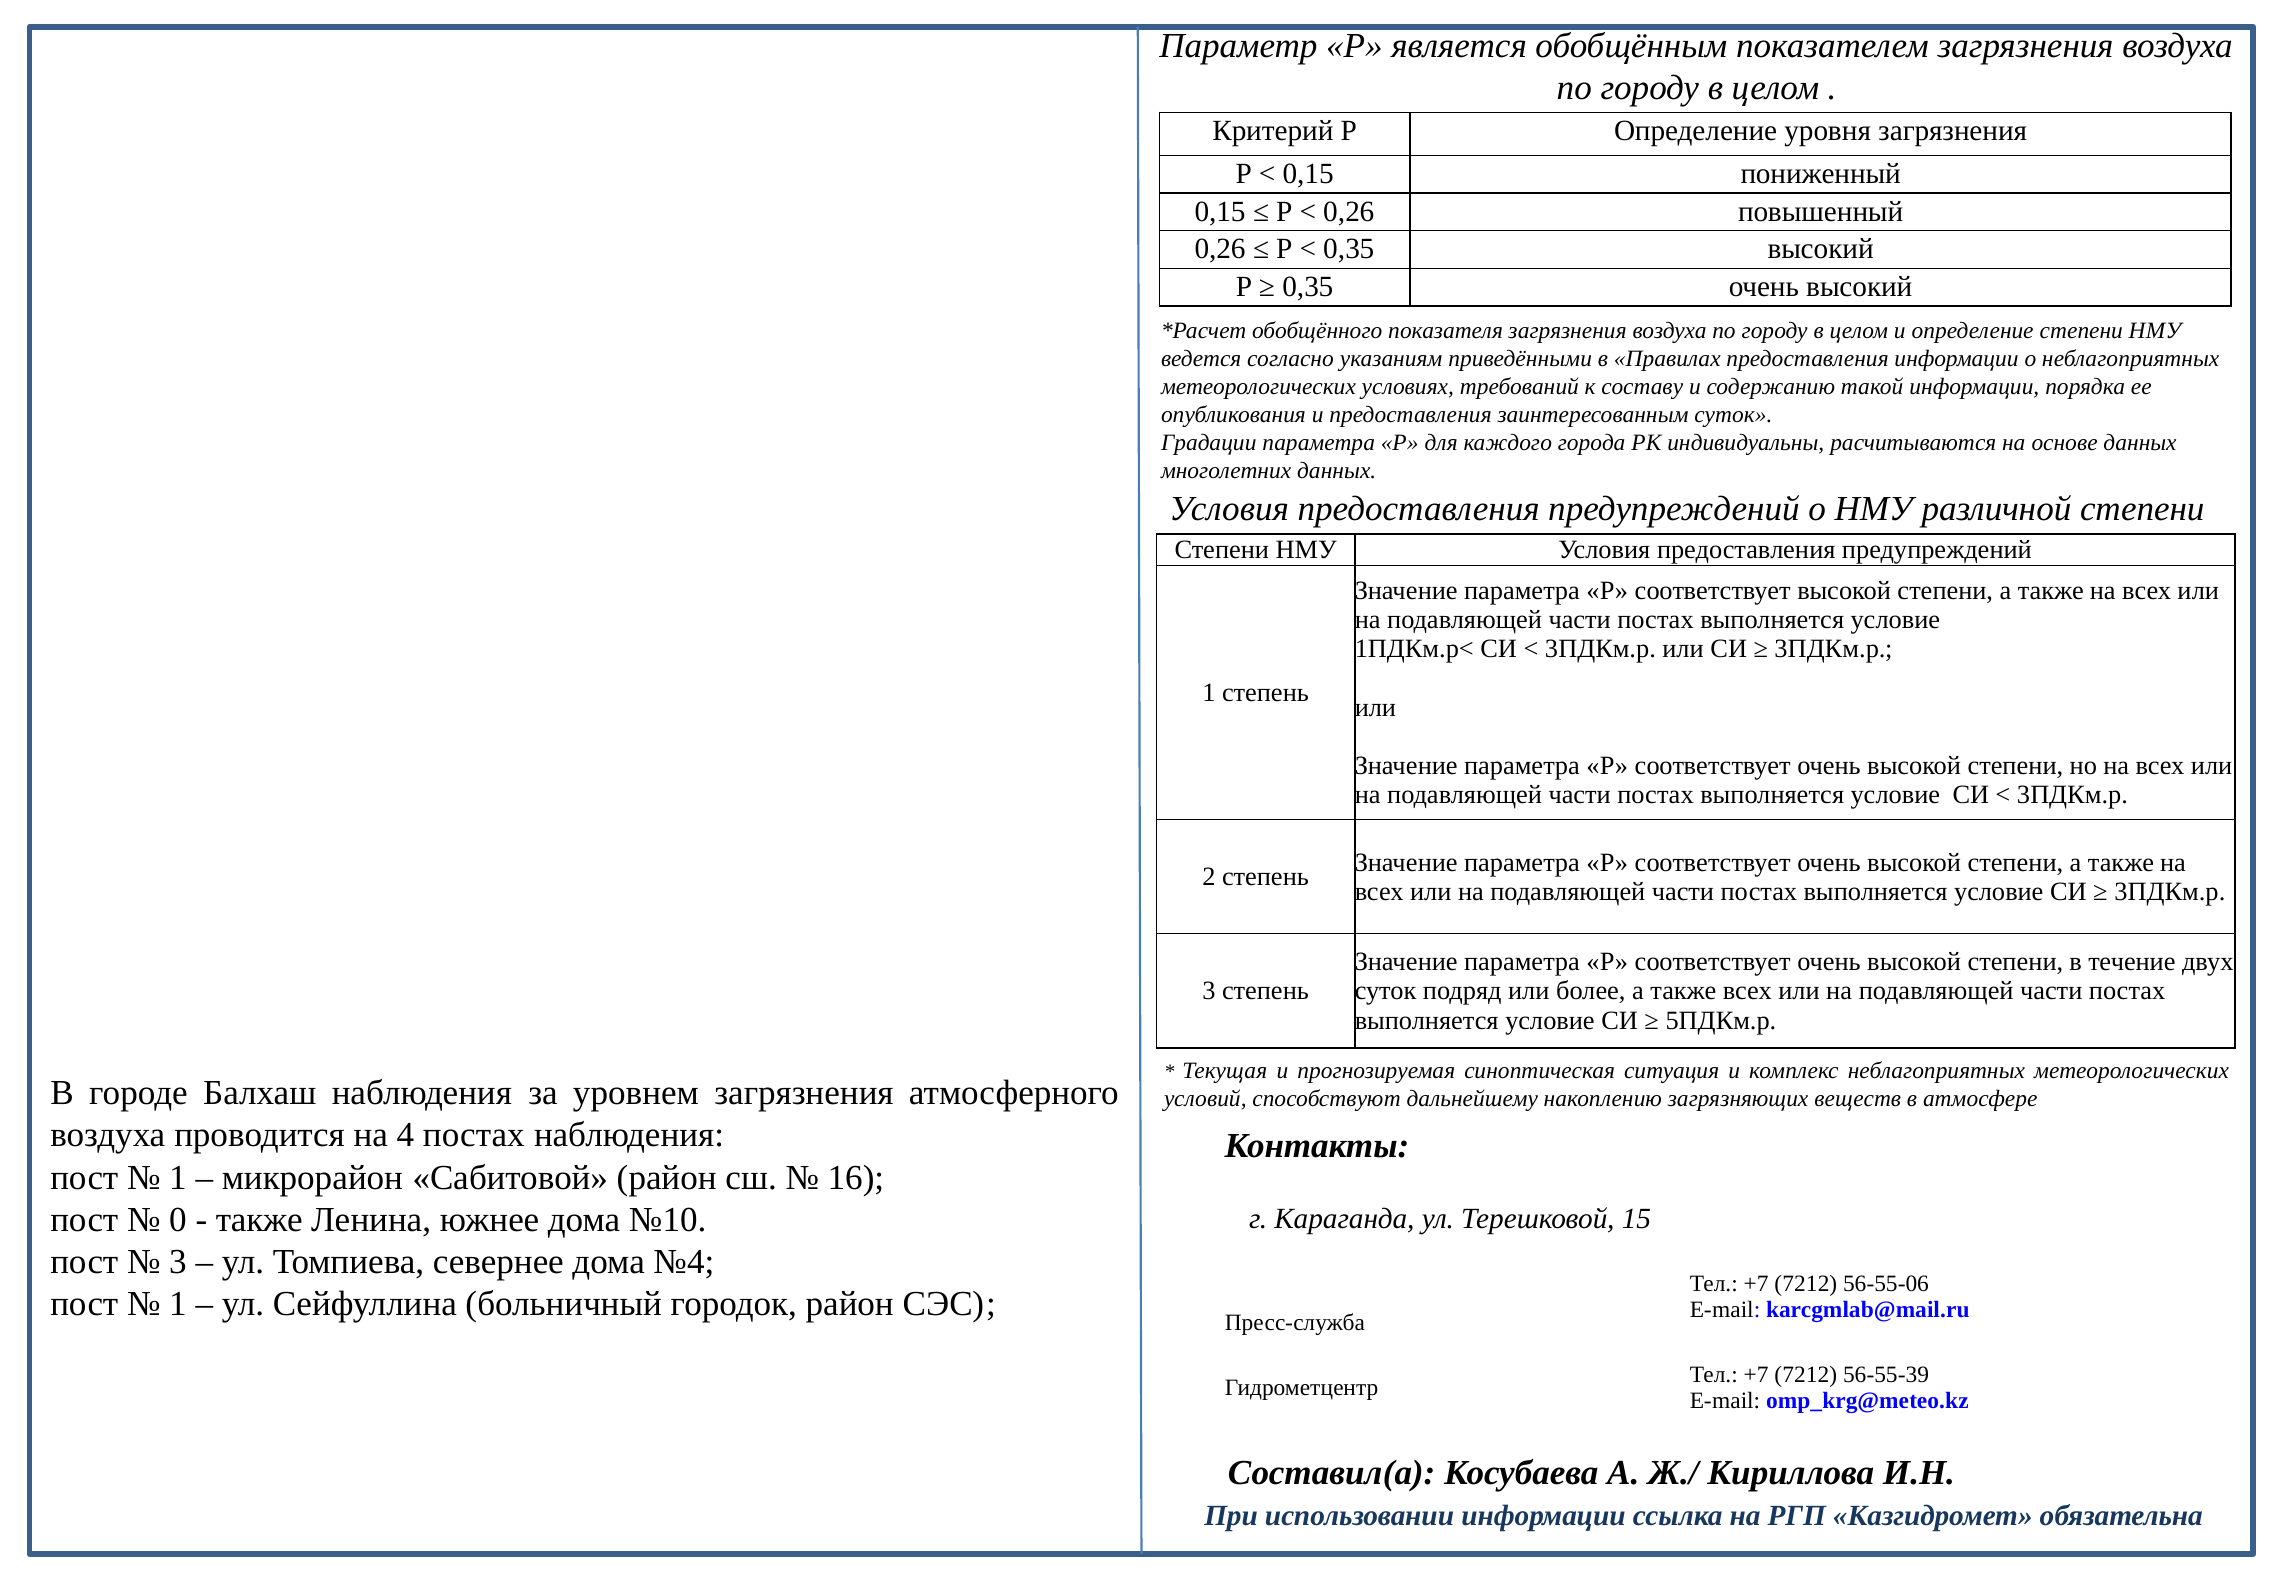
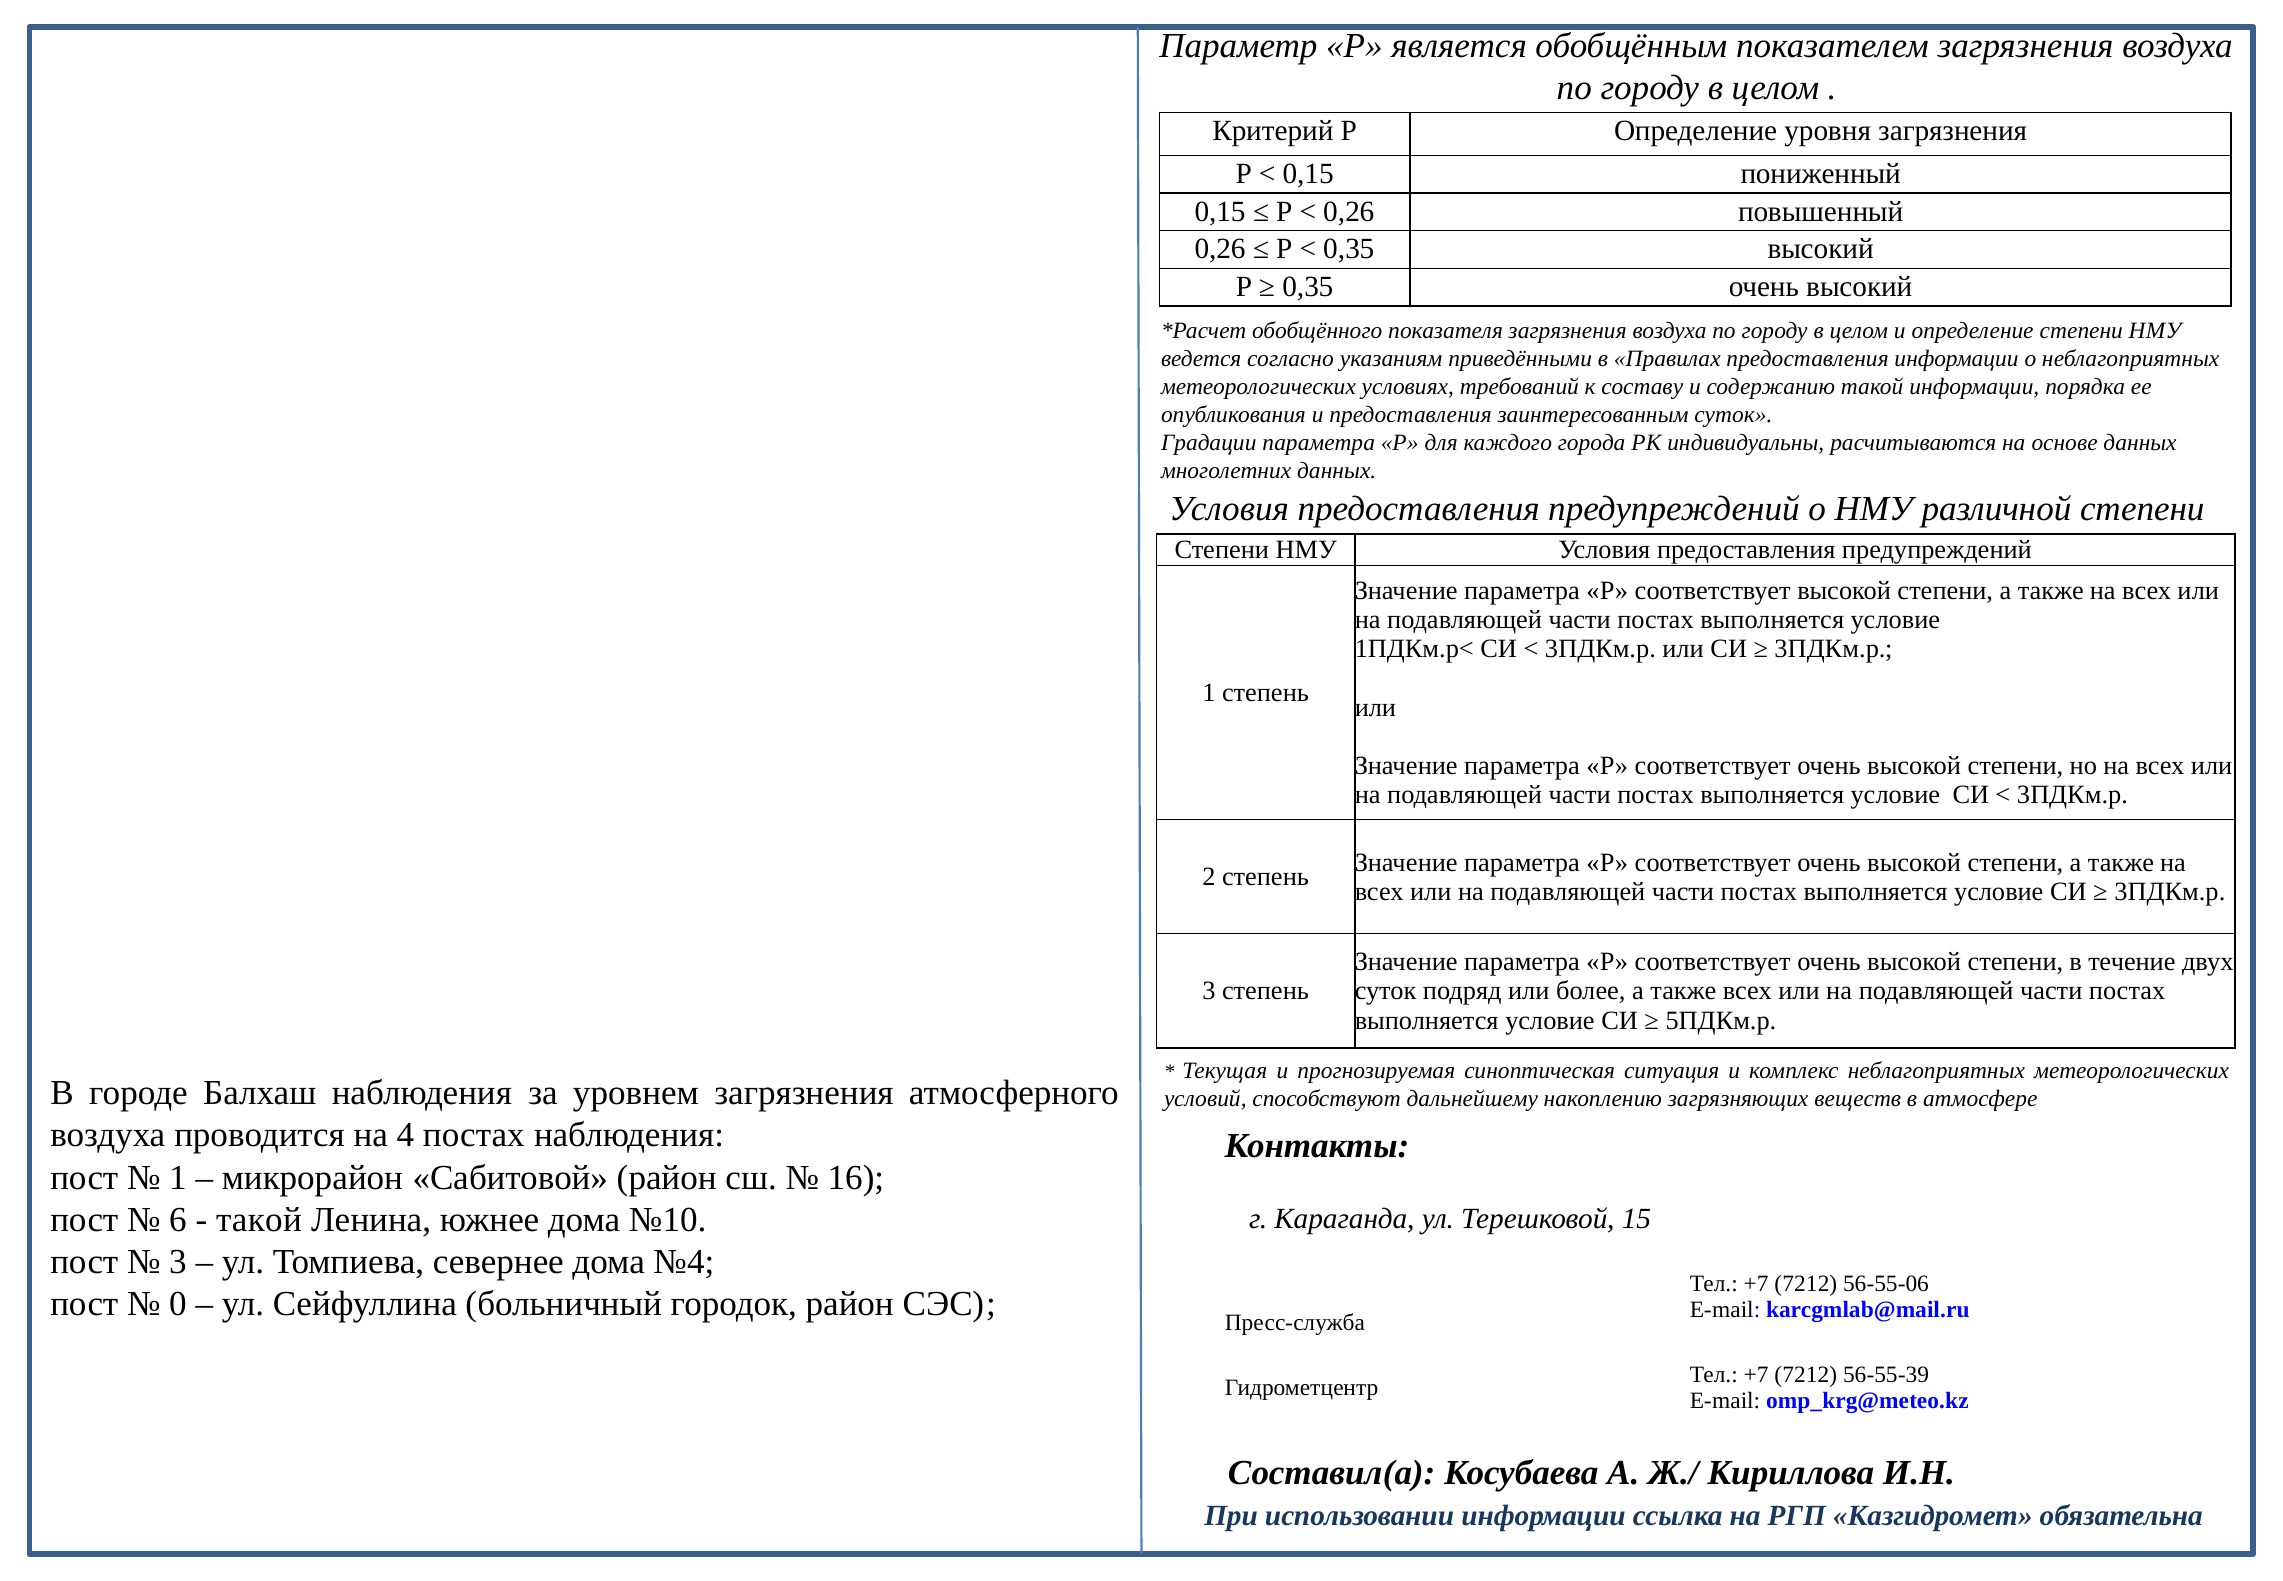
0: 0 -> 6 (178, 1219)
также: также -> такой (259, 1219)
1: 1 -> 0 (178, 1304)
